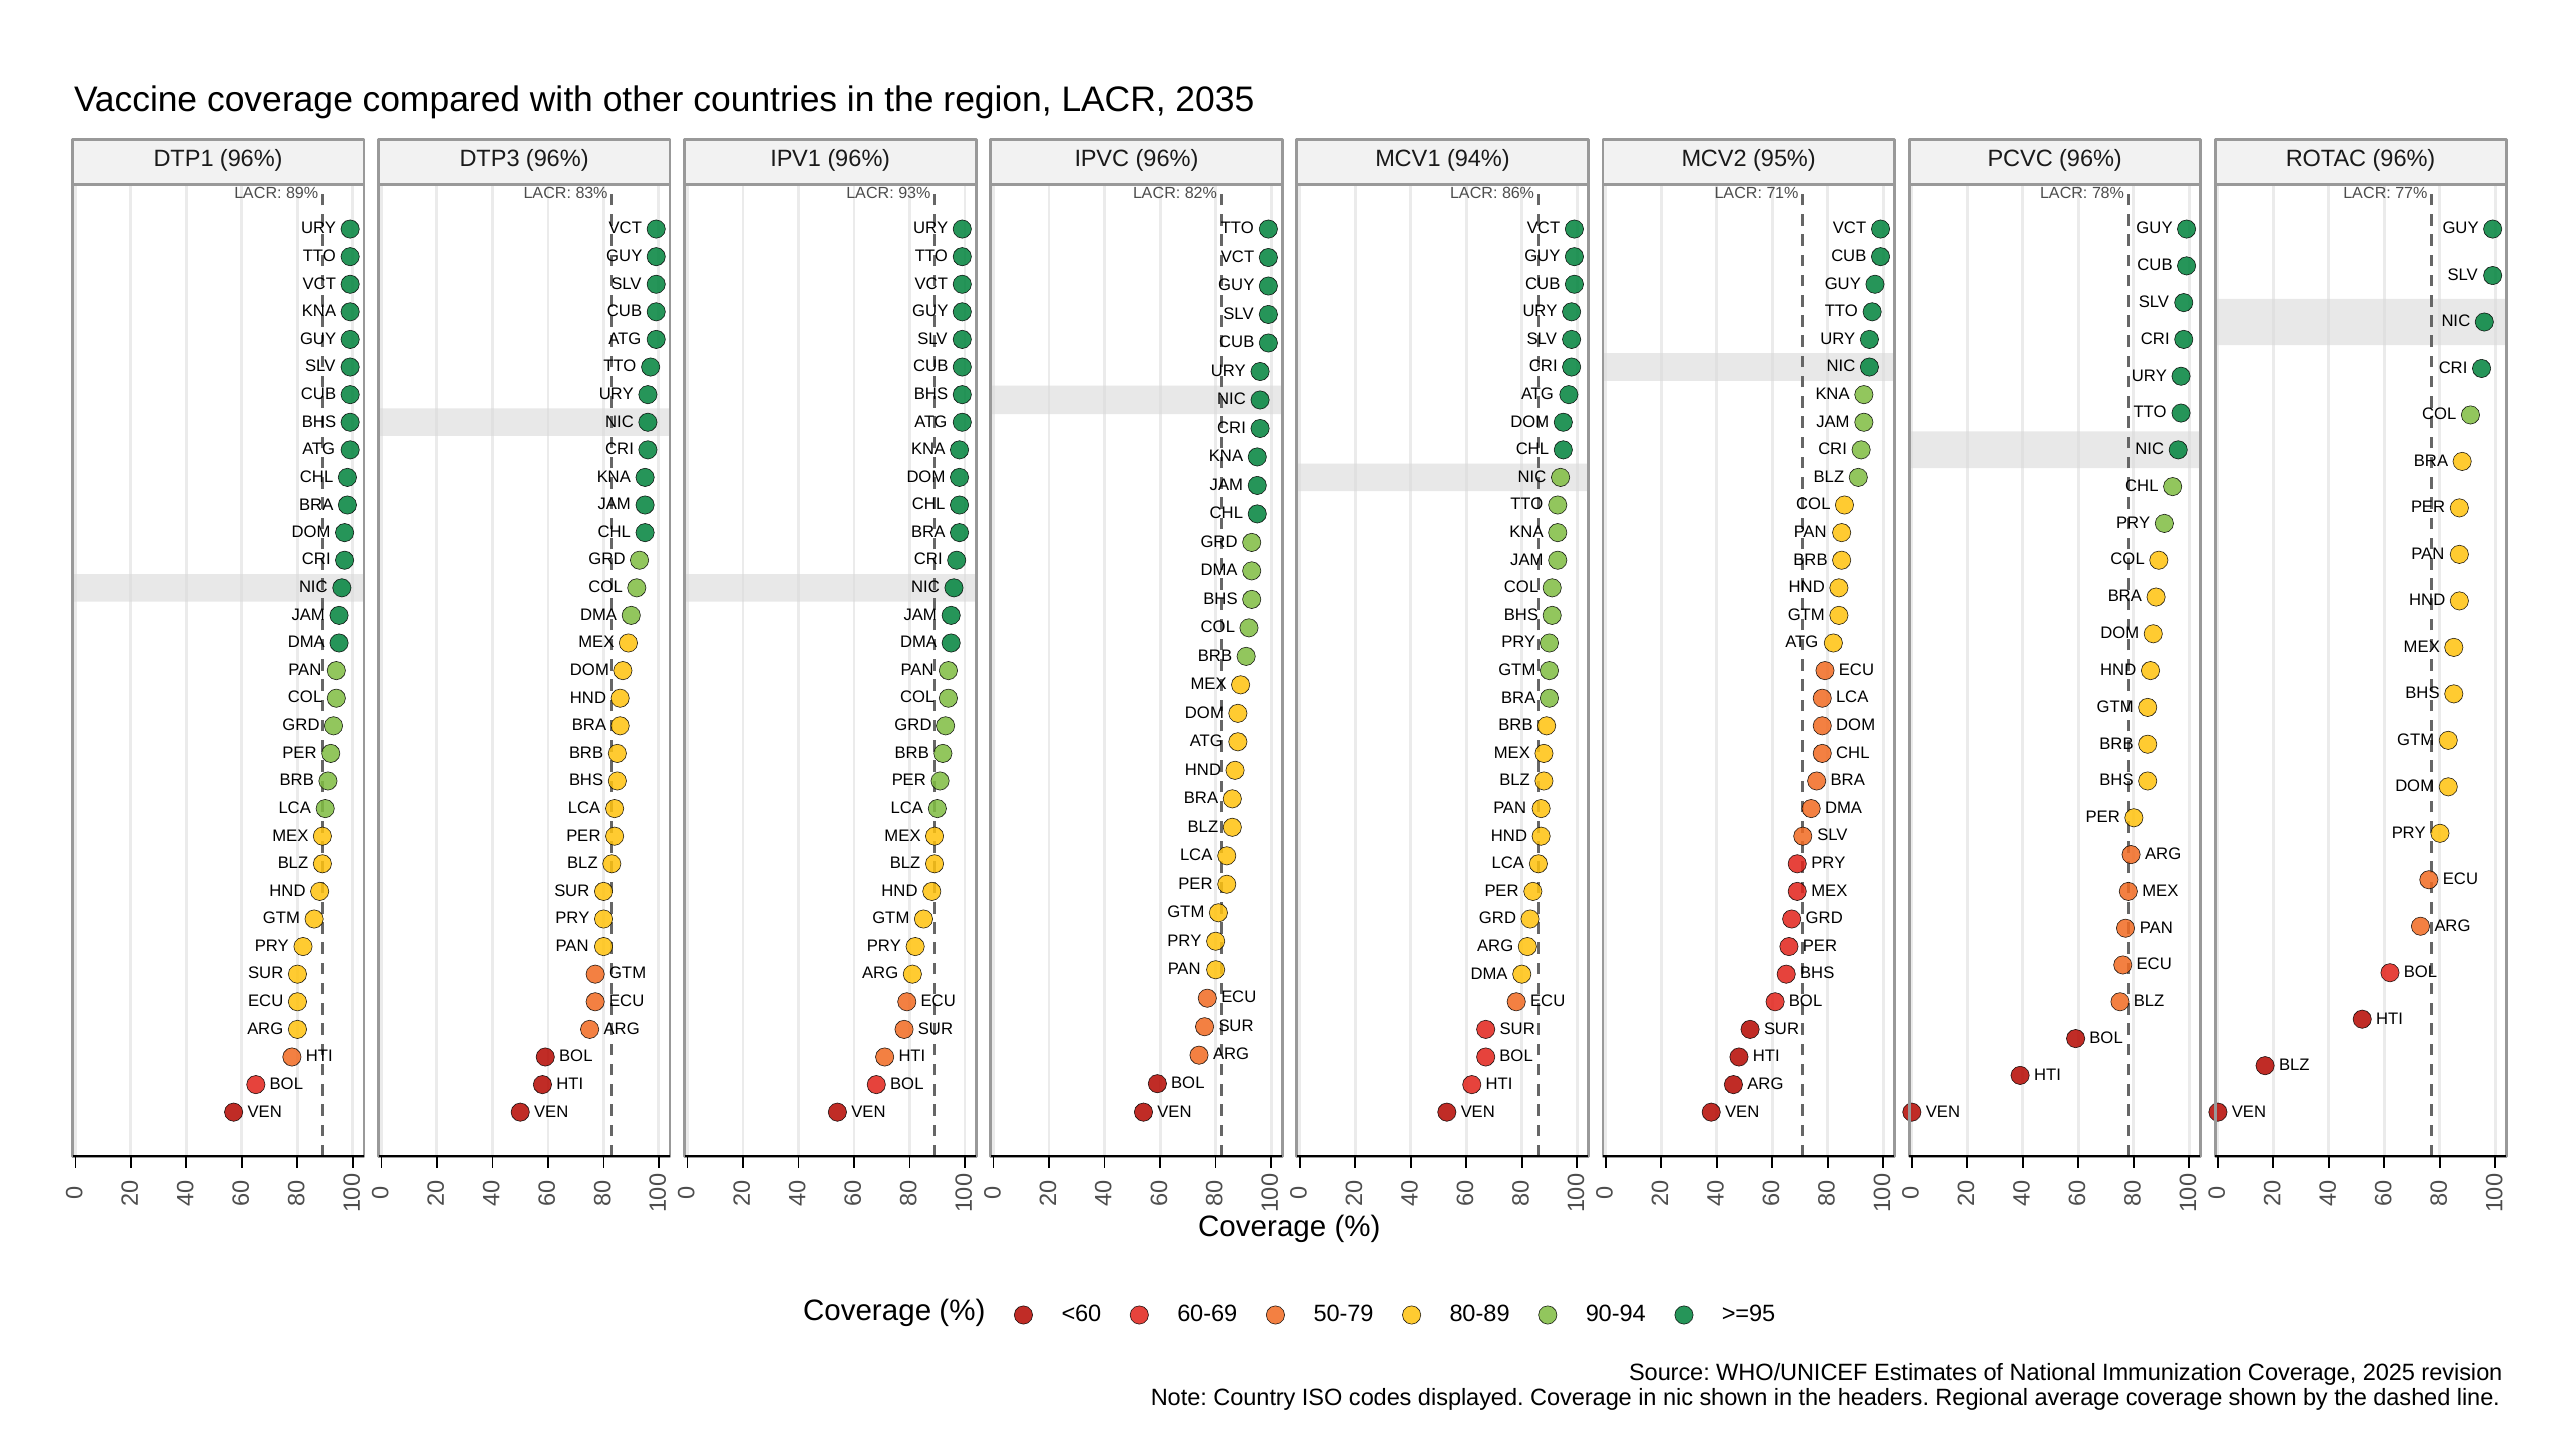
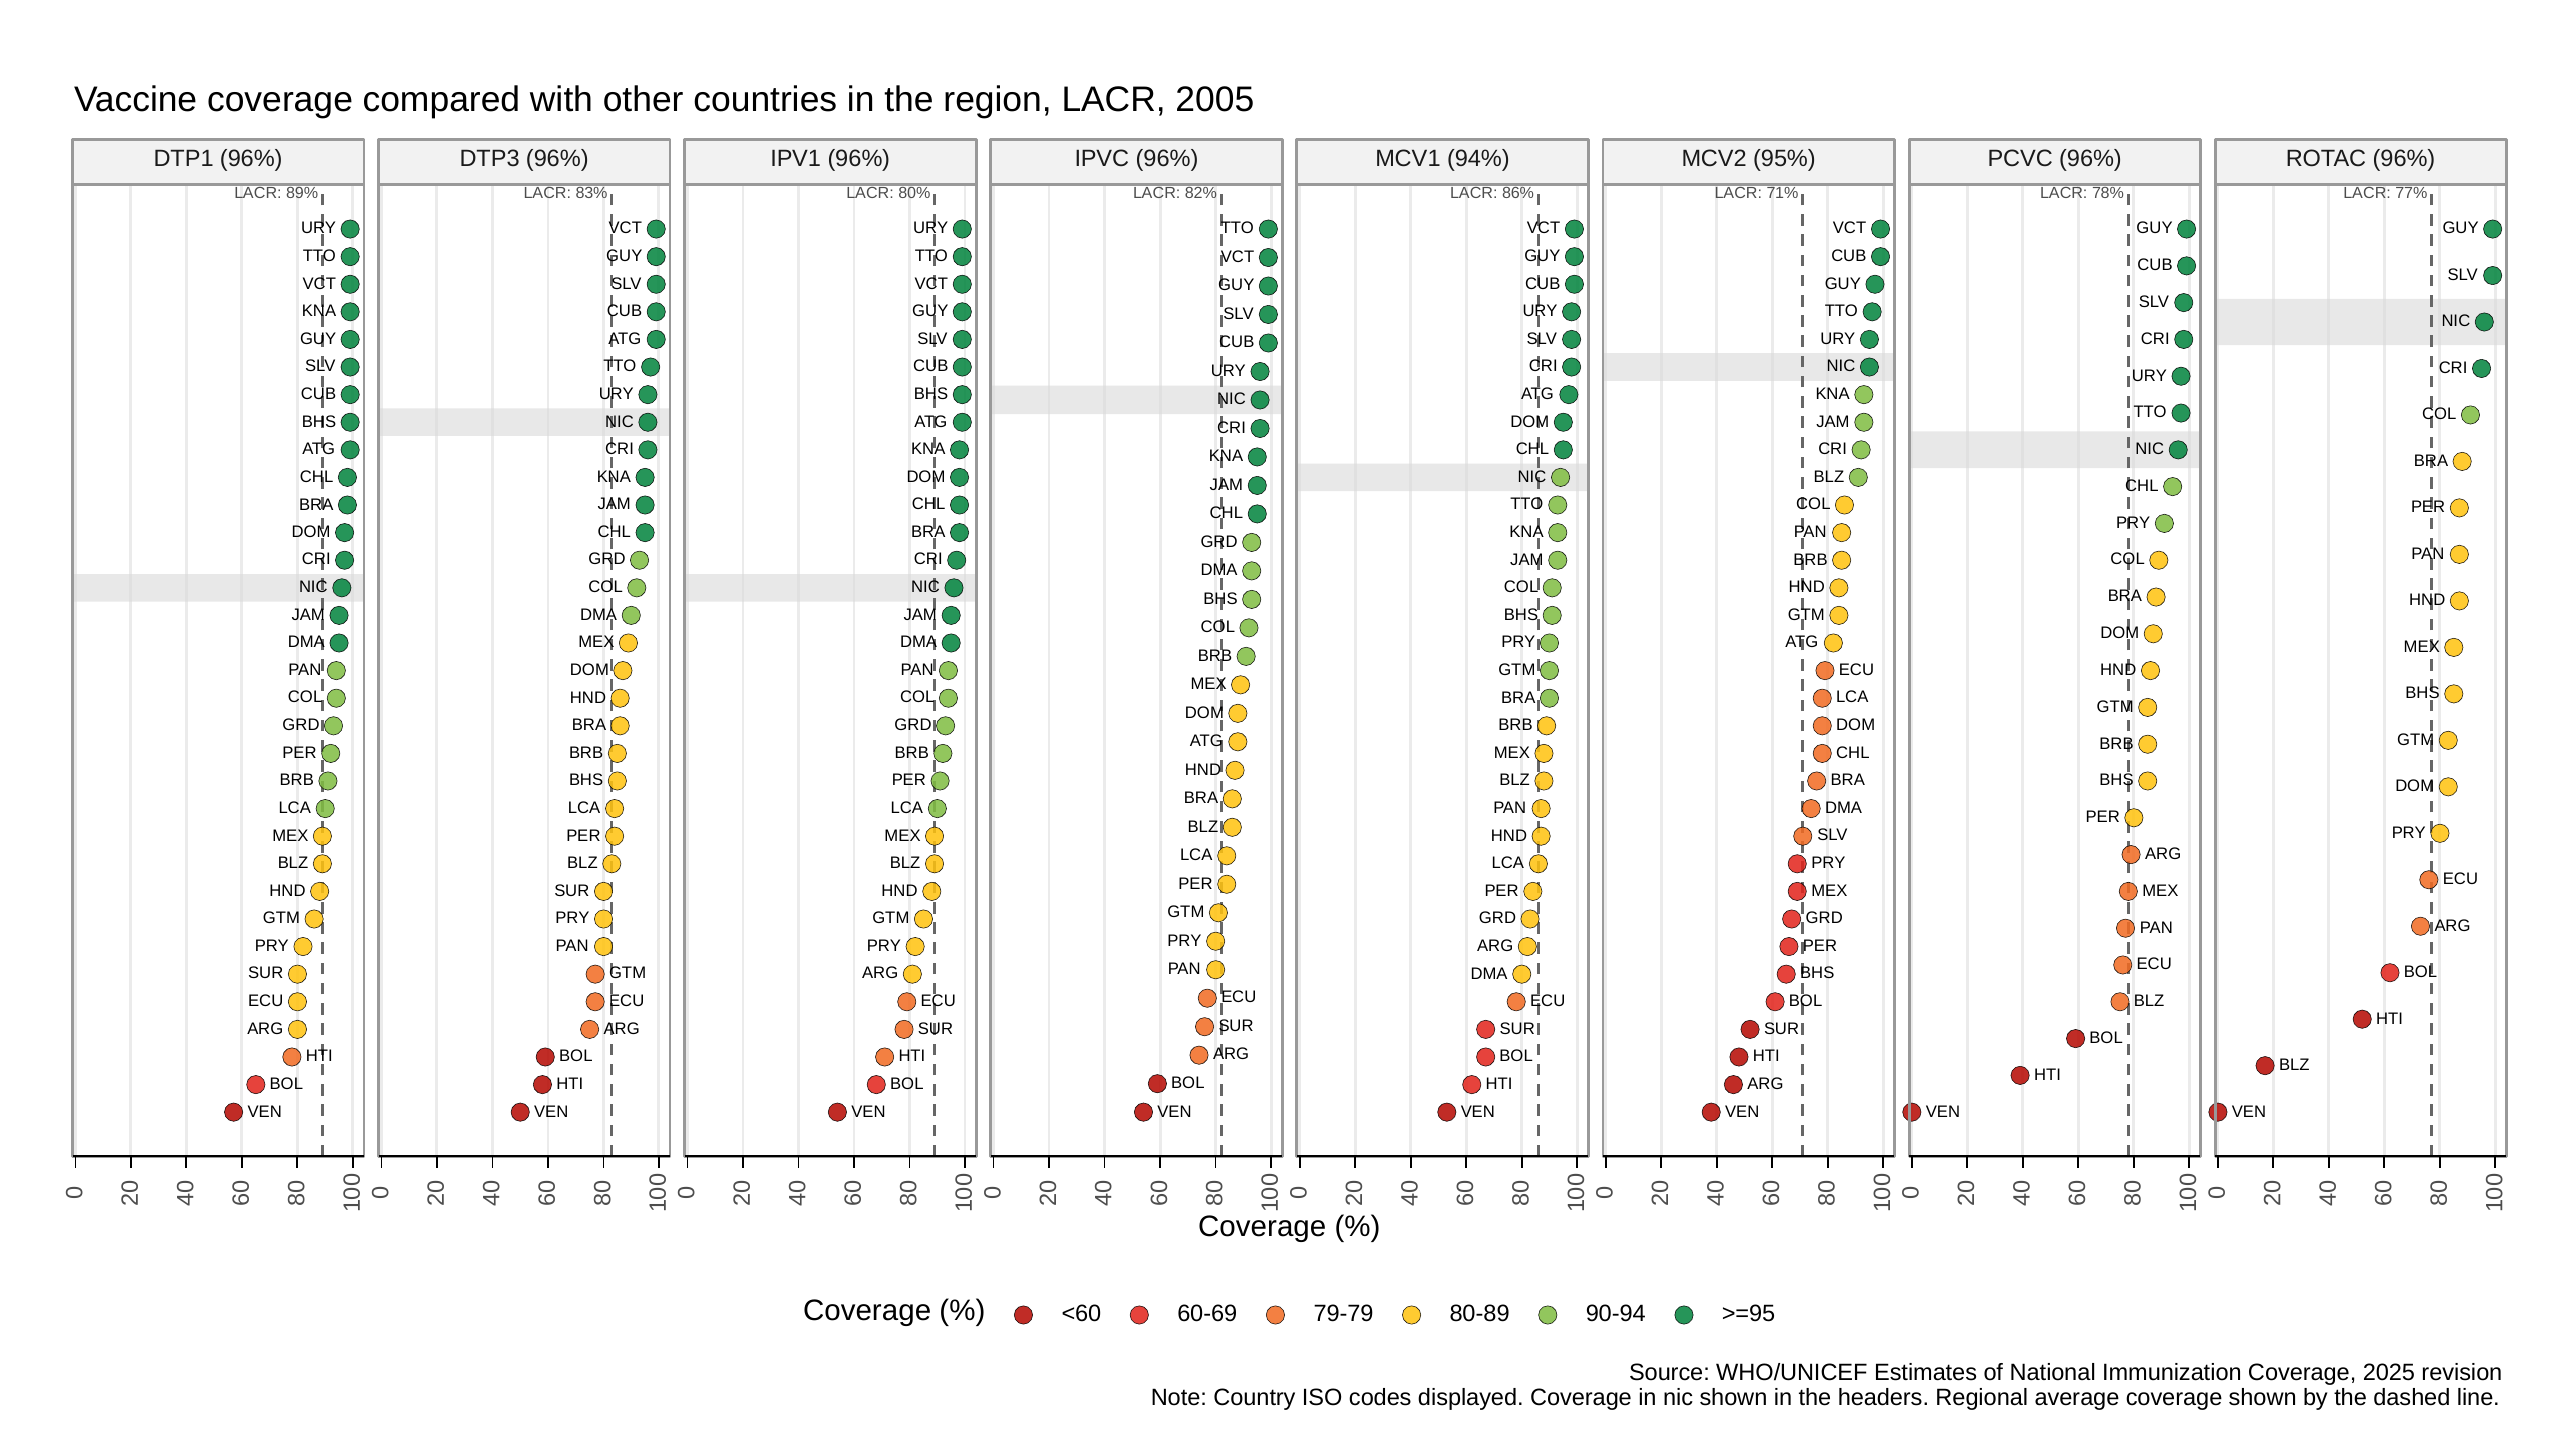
2035: 2035 -> 2005 (1215, 100)
93%: 93% -> 80% (914, 193)
50-79: 50-79 -> 79-79 (1344, 1314)
